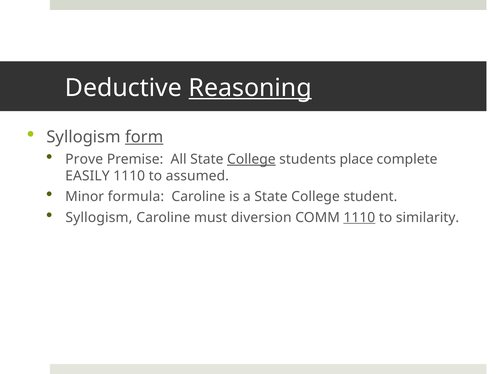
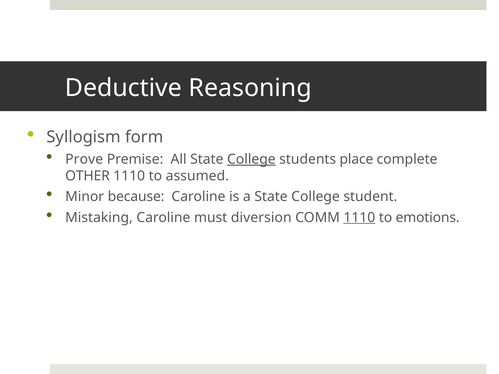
Reasoning underline: present -> none (250, 88)
form underline: present -> none (144, 137)
EASILY: EASILY -> OTHER (88, 176)
formula: formula -> because (136, 197)
Syllogism: Syllogism -> Mistaking (99, 218)
similarity: similarity -> emotions (428, 218)
